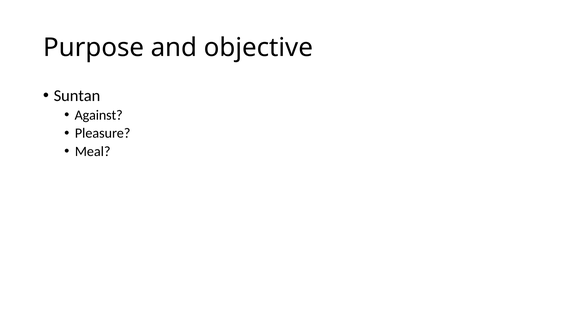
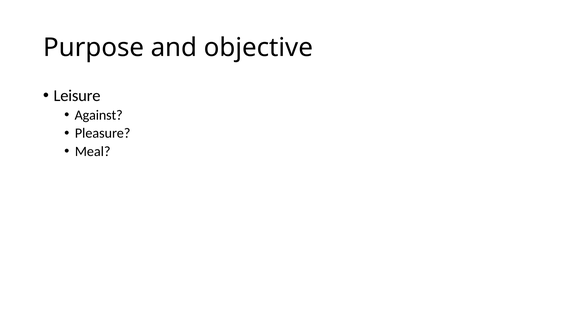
Suntan: Suntan -> Leisure (77, 96)
